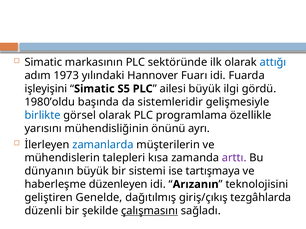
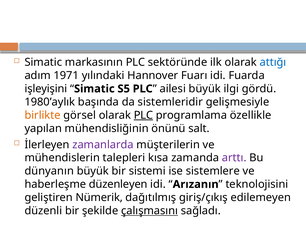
1973: 1973 -> 1971 (66, 76)
1980’oldu: 1980’oldu -> 1980’aylık (50, 102)
birlikte colour: blue -> orange (43, 115)
PLC underline: none -> present (143, 115)
yarısını: yarısını -> yapılan (43, 129)
ayrı: ayrı -> salt (199, 129)
zamanlarda colour: blue -> purple (103, 145)
tartışmaya: tartışmaya -> sistemlere (213, 171)
Genelde: Genelde -> Nümerik (99, 198)
tezgâhlarda: tezgâhlarda -> edilemeyen (261, 198)
